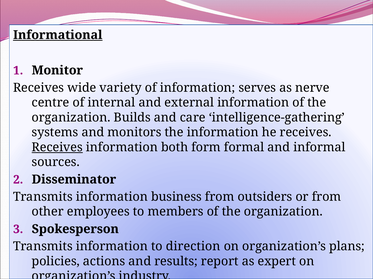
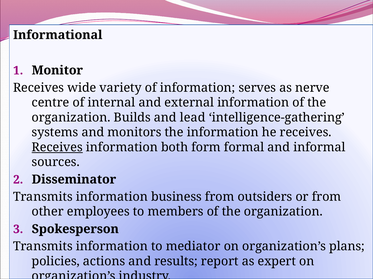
Informational underline: present -> none (58, 35)
care: care -> lead (193, 118)
direction: direction -> mediator (193, 247)
